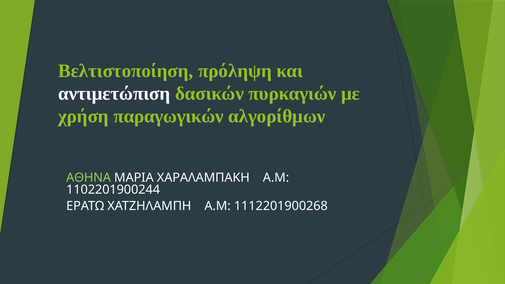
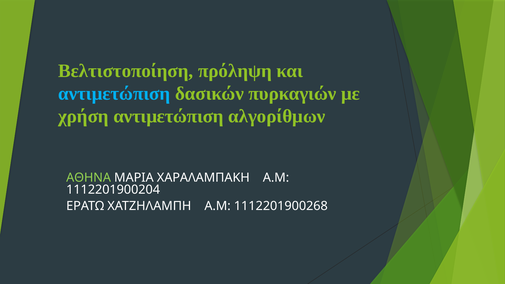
αντιμετώπιση colour: white -> light blue (114, 93)
χρήση παραγωγικών: παραγωγικών -> αντιμετώπιση (169, 116)
1102201900244: 1102201900244 -> 1112201900204 (113, 190)
